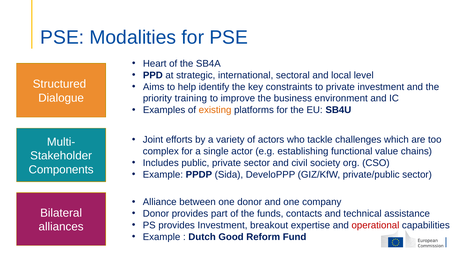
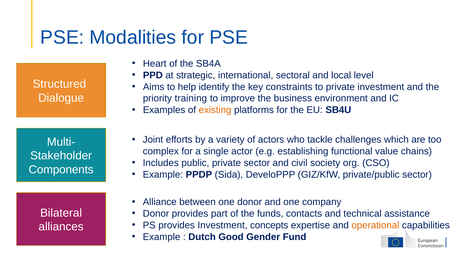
breakout: breakout -> concepts (269, 225)
operational colour: red -> orange (375, 225)
Reform: Reform -> Gender (263, 236)
